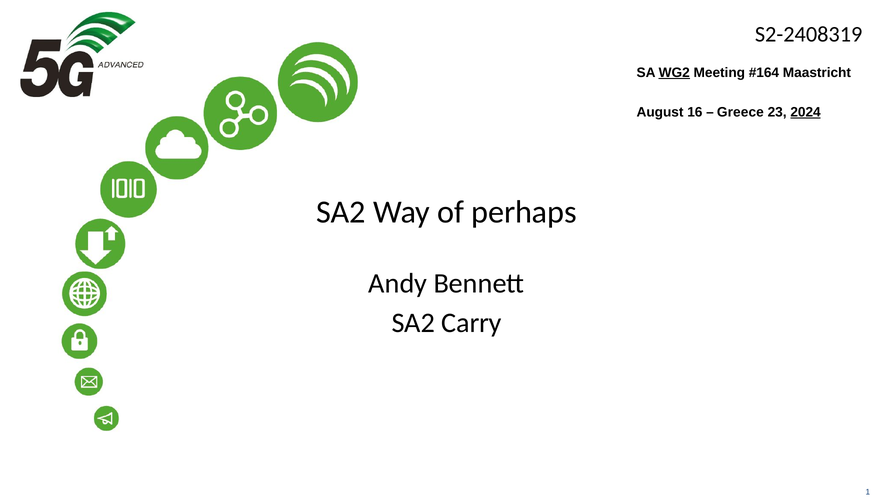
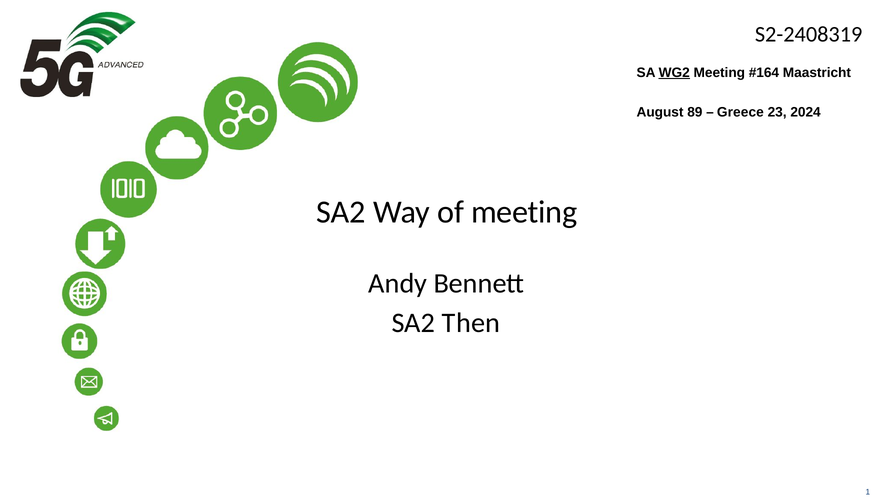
16: 16 -> 89 (695, 112)
2024 underline: present -> none (806, 112)
of perhaps: perhaps -> meeting (524, 212)
Carry: Carry -> Then (471, 323)
